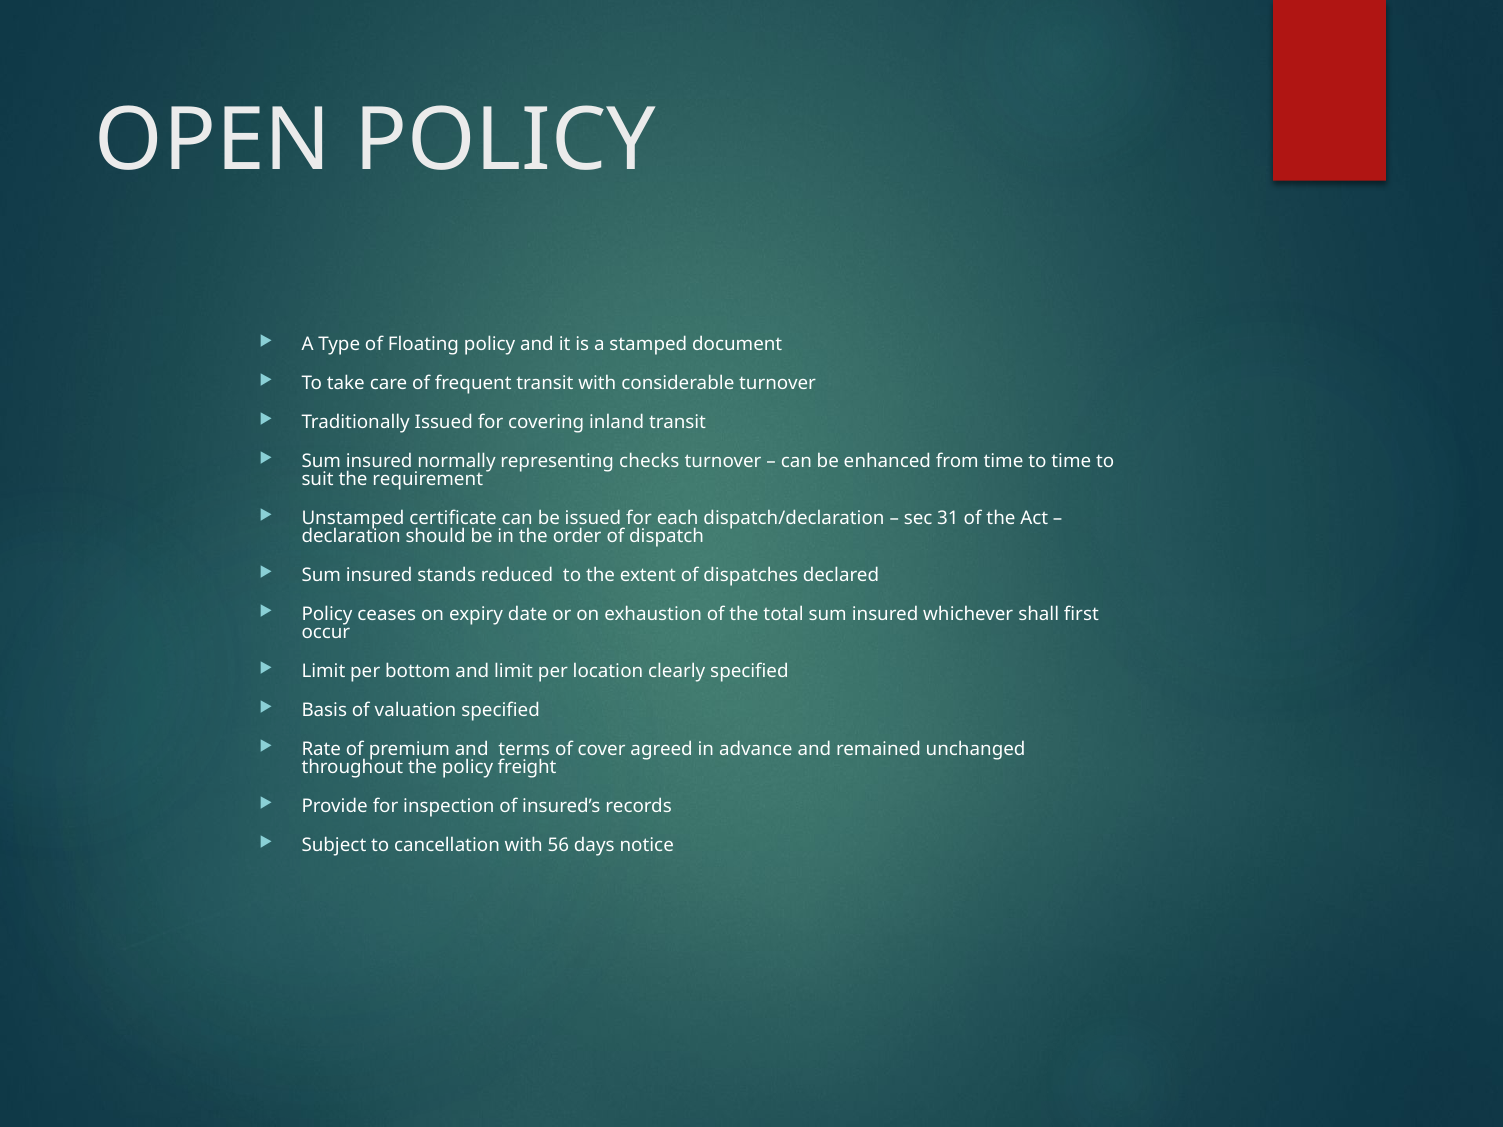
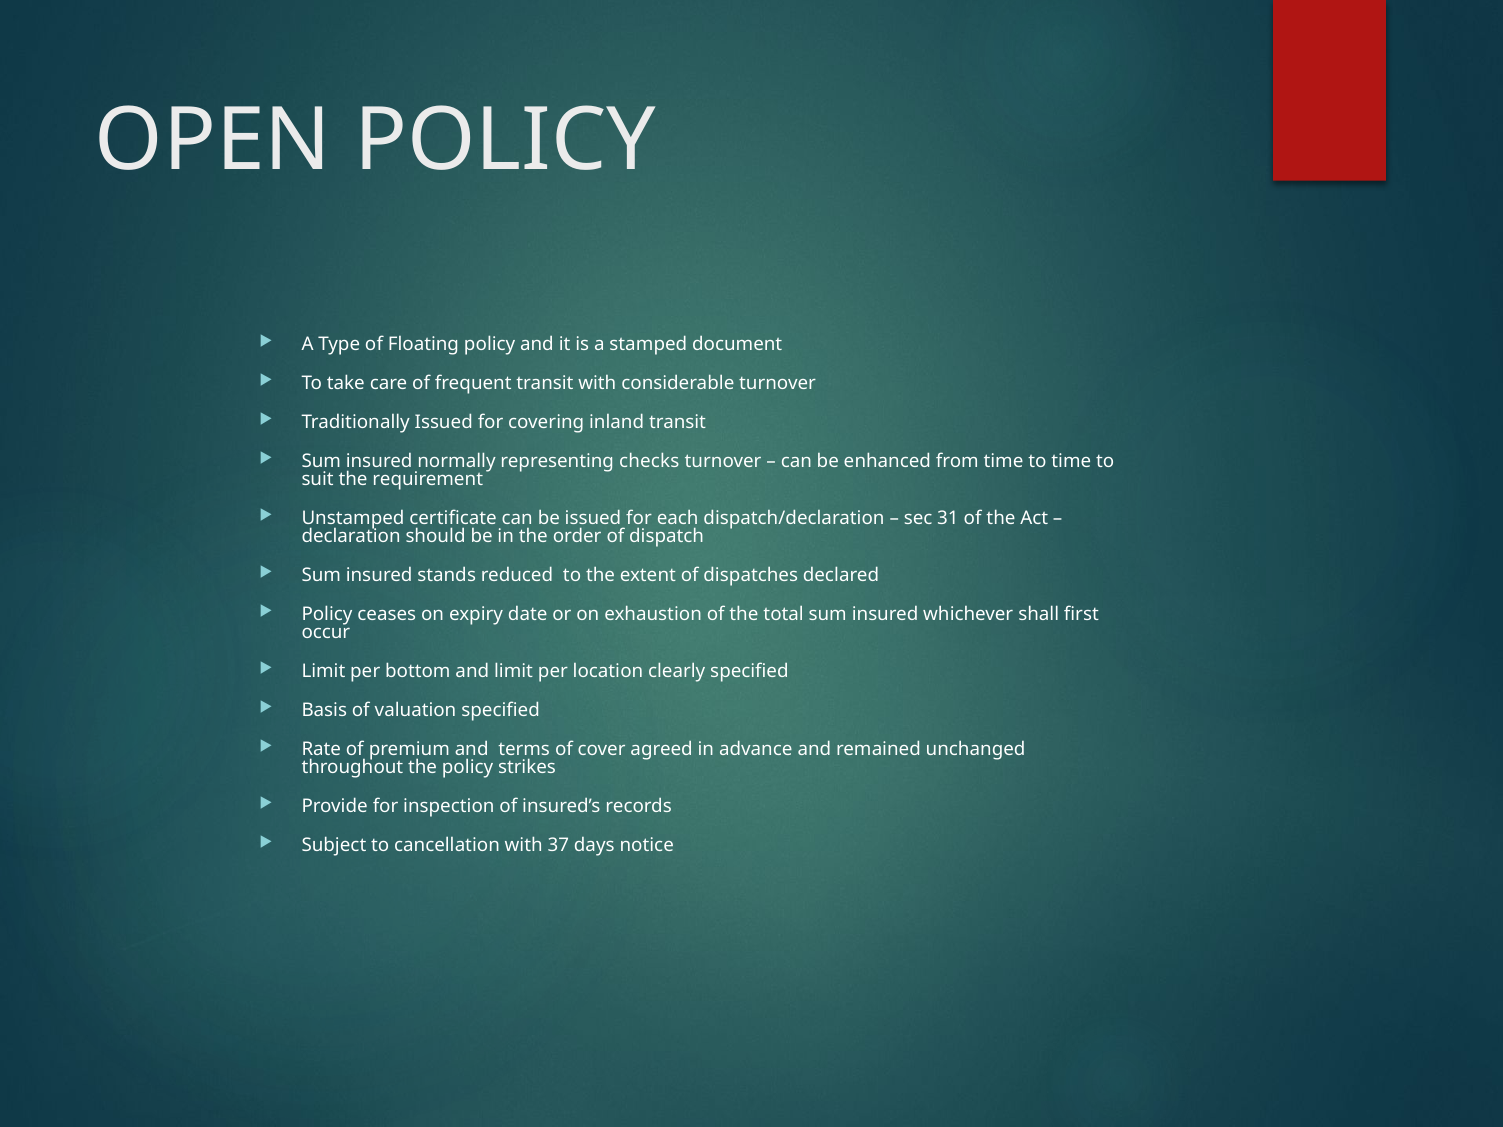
freight: freight -> strikes (527, 768)
56: 56 -> 37 (558, 846)
